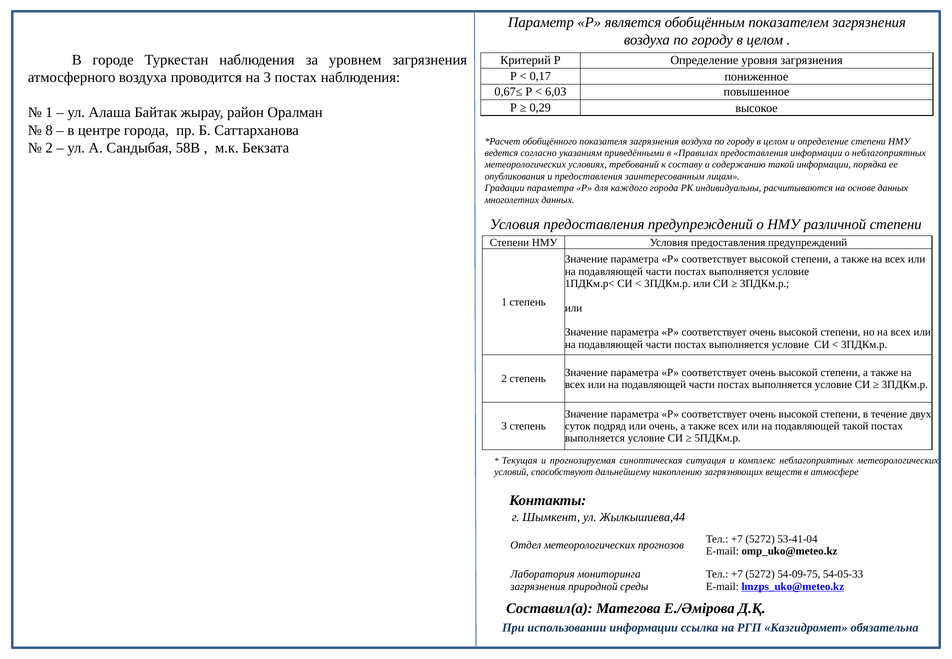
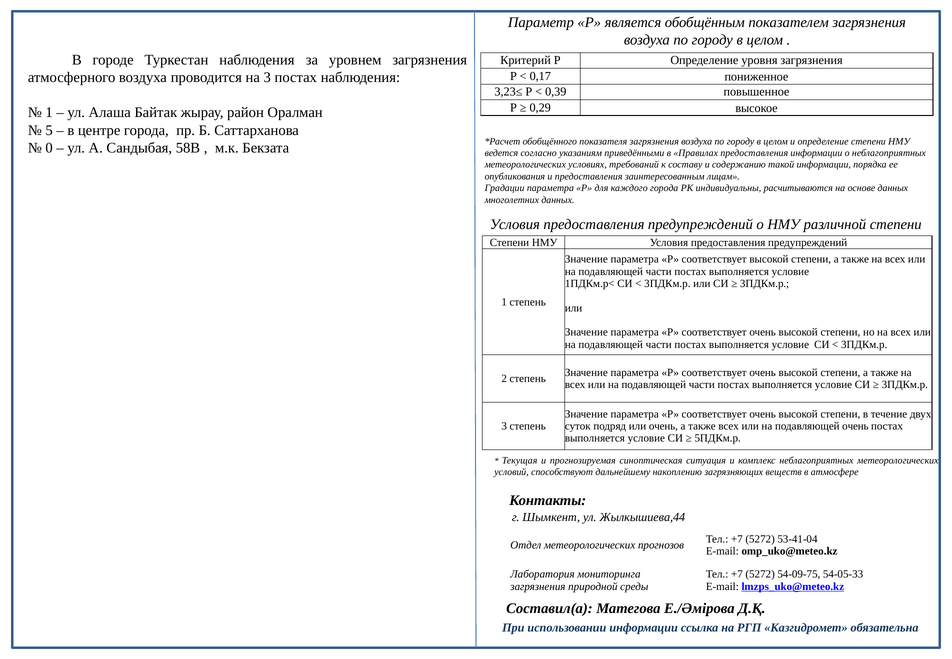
0,67≤: 0,67≤ -> 3,23≤ (508, 92)
6,03: 6,03 -> 0,39 (556, 92)
8: 8 -> 5 (49, 130)
2: 2 -> 0 (49, 148)
подавляющей такой: такой -> очень (855, 426)
